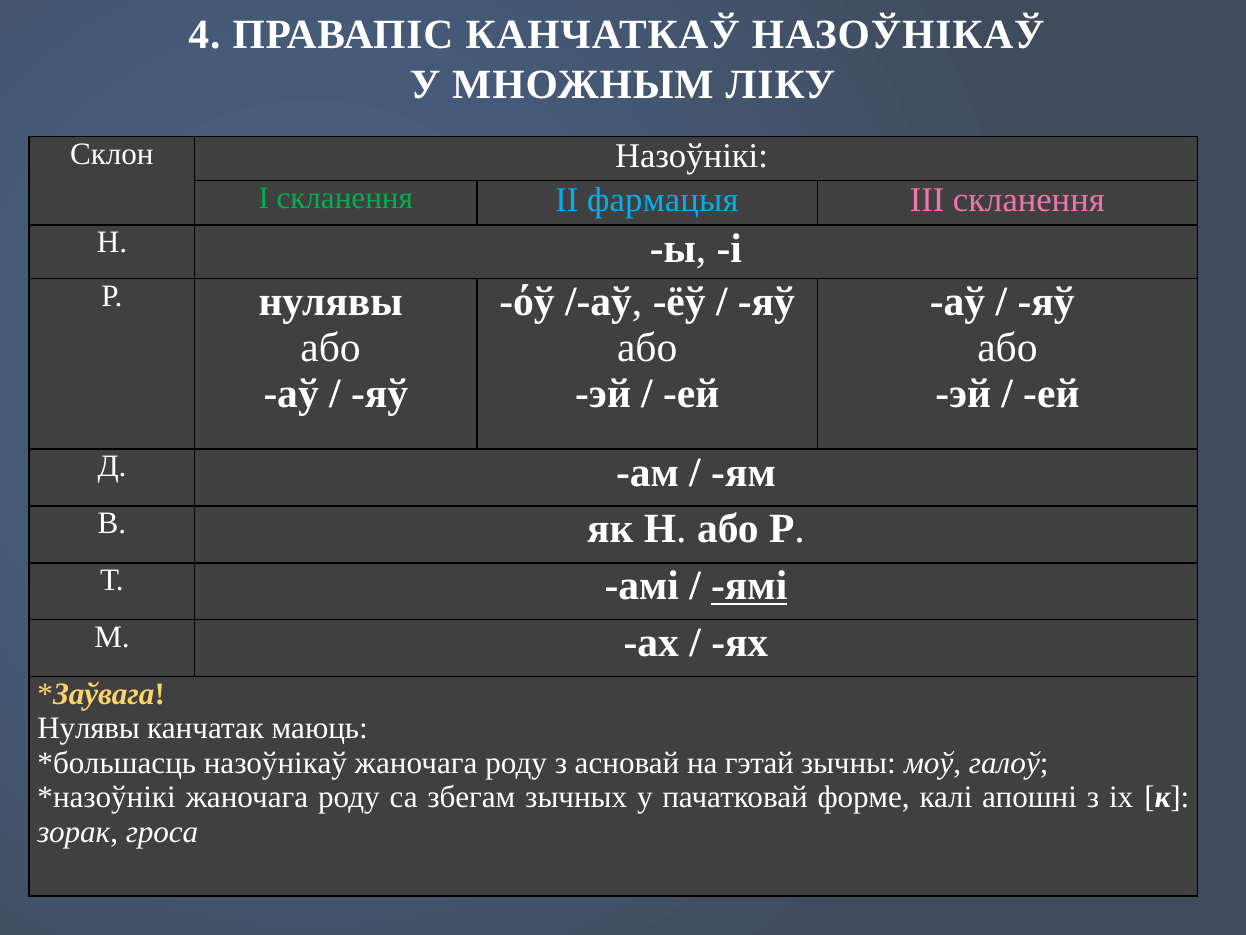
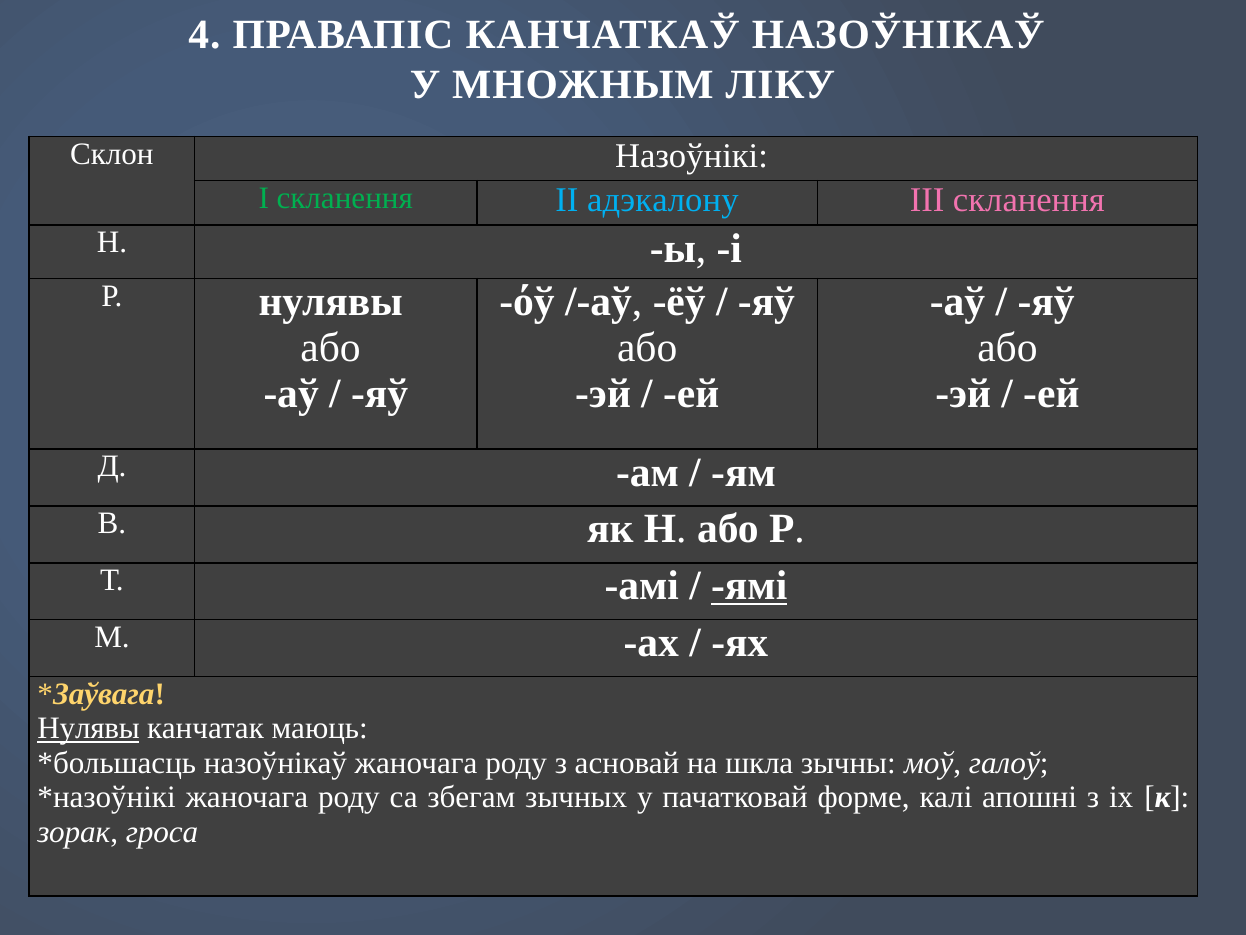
фармацыя: фармацыя -> адэкалону (663, 200)
Нулявы underline: none -> present (89, 728)
гэтай: гэтай -> шкла (759, 763)
